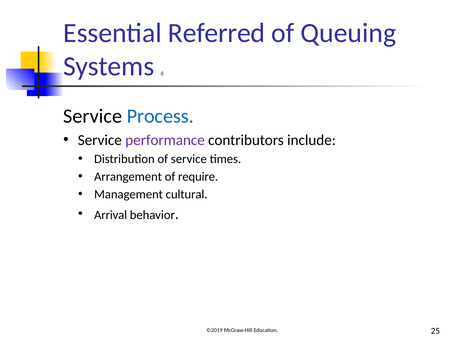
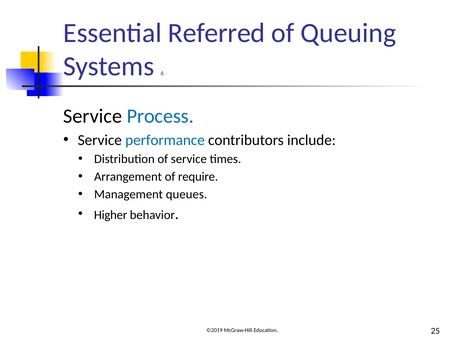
performance colour: purple -> blue (165, 140)
cultural: cultural -> queues (187, 194)
Arrival: Arrival -> Higher (111, 215)
